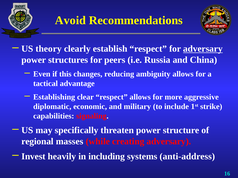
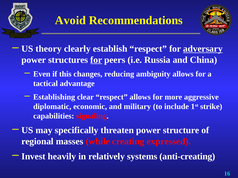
for underline: none -> present (96, 60)
creating adversary: adversary -> expressed (169, 142)
including: including -> relatively (107, 157)
anti-address: anti-address -> anti-creating (187, 157)
